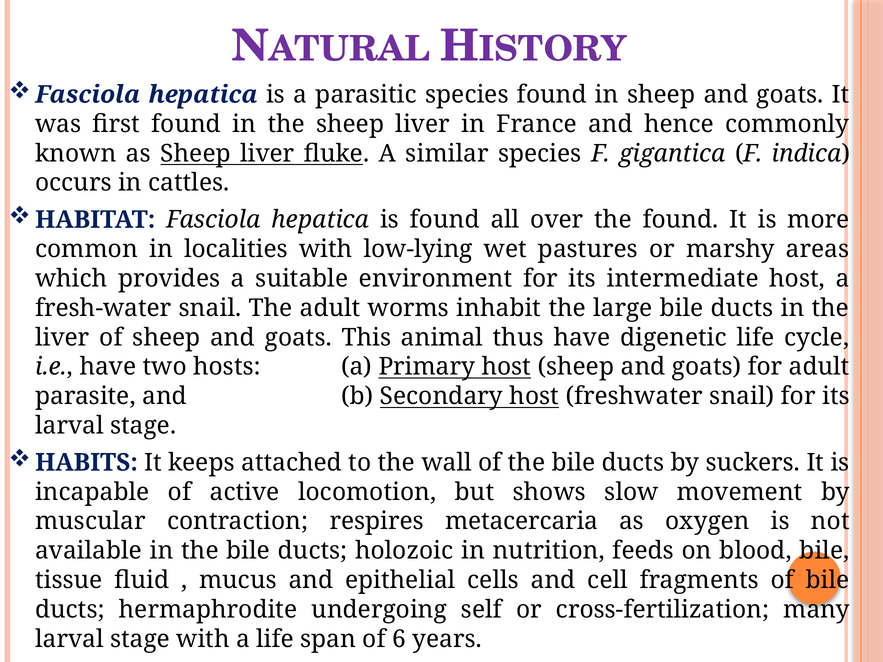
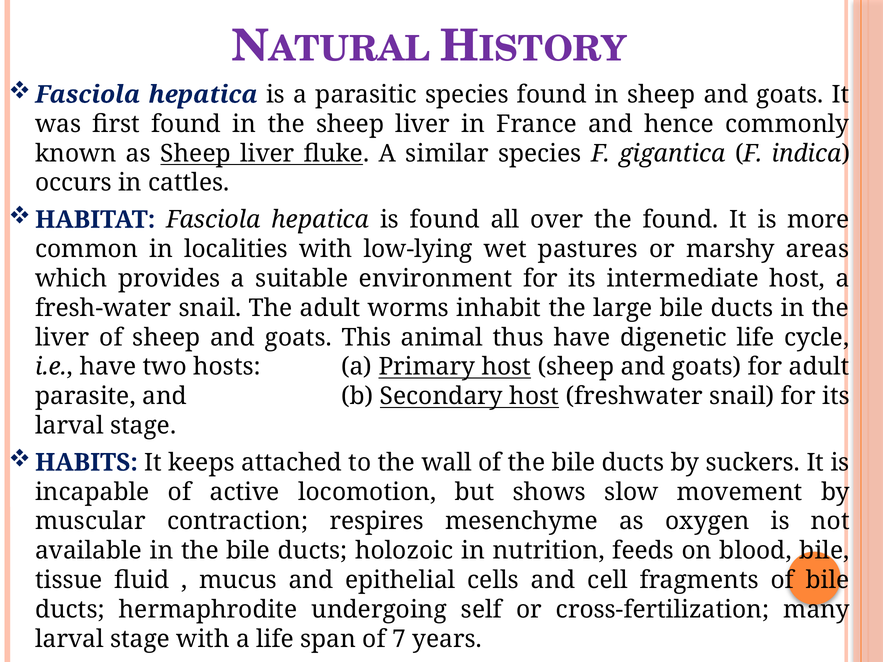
metacercaria: metacercaria -> mesenchyme (522, 522)
6: 6 -> 7 (399, 639)
